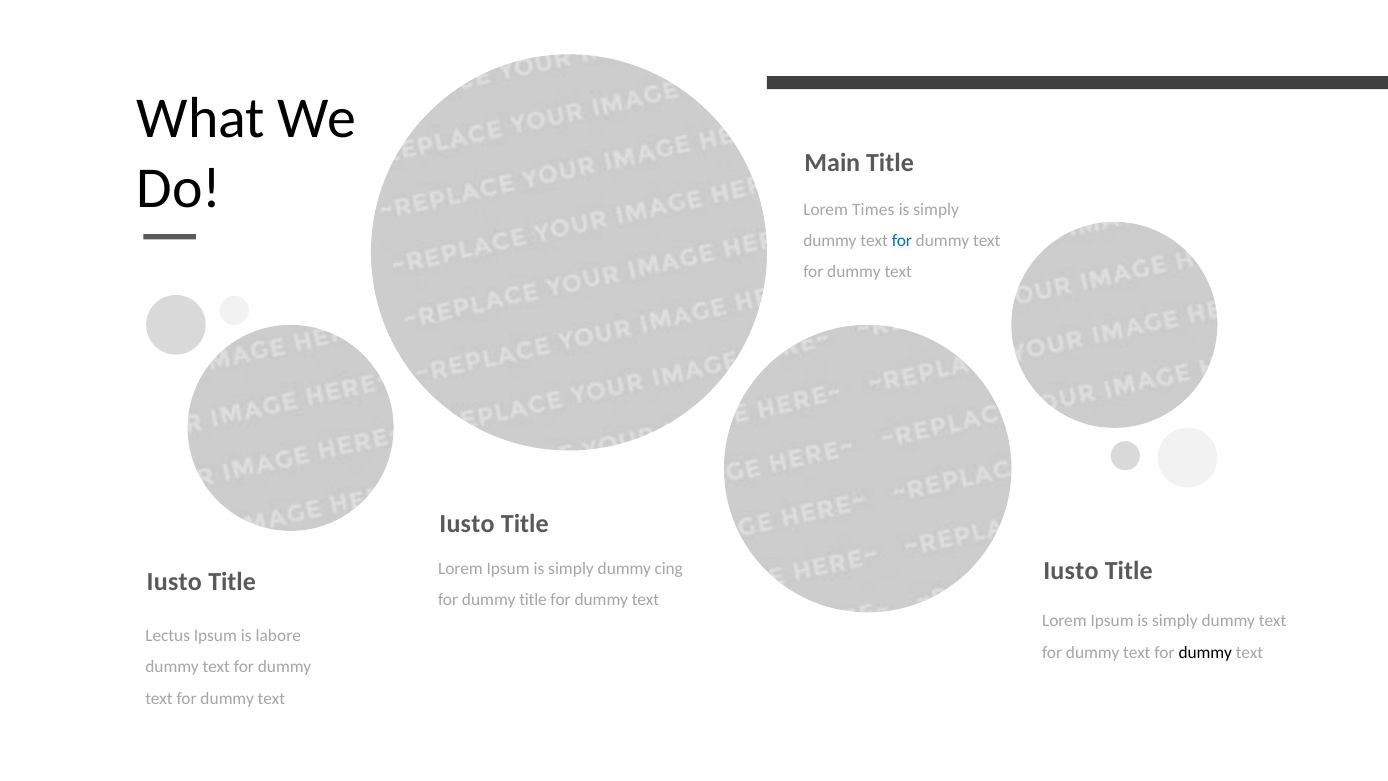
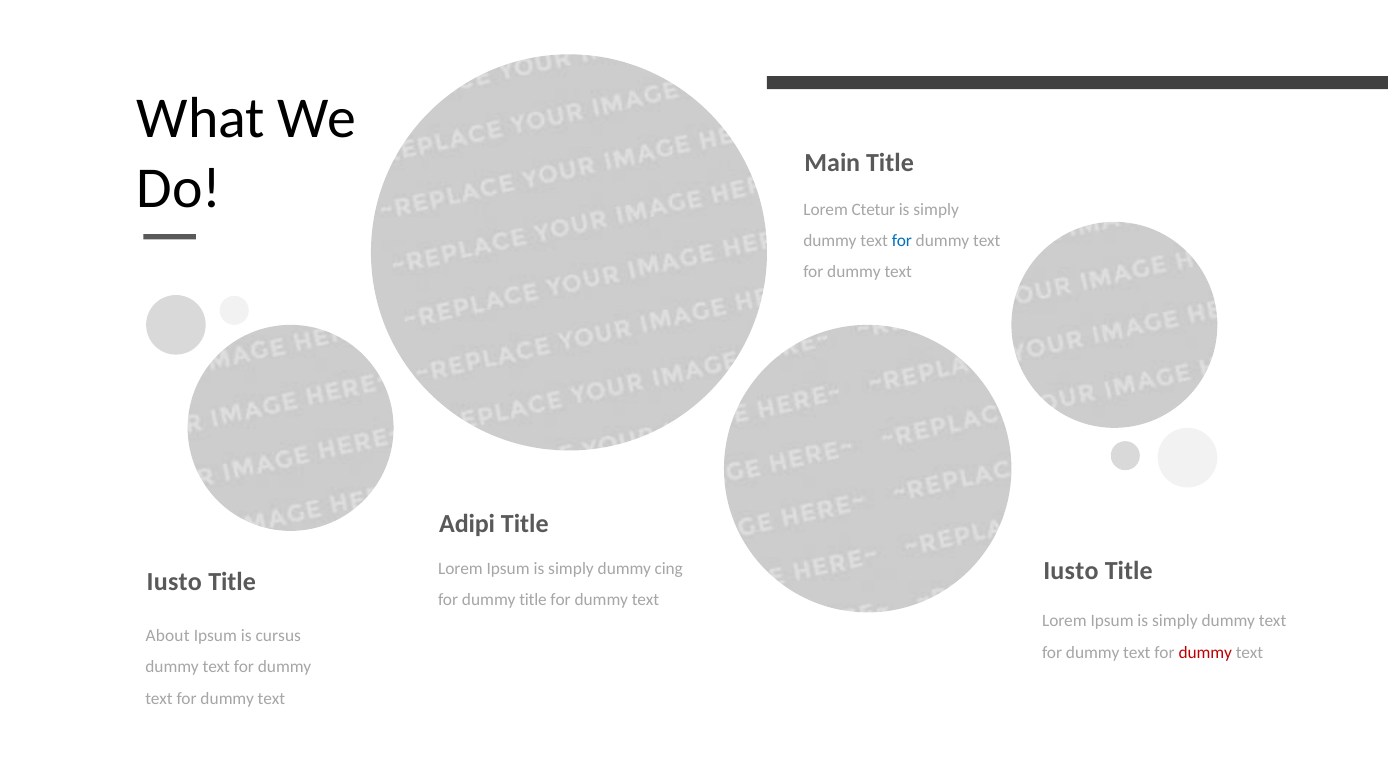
Times: Times -> Ctetur (873, 209)
Iusto: Iusto -> Adipi (467, 524)
Lectus: Lectus -> About (168, 636)
labore: labore -> cursus (278, 636)
dummy colour: black -> red (1205, 652)
